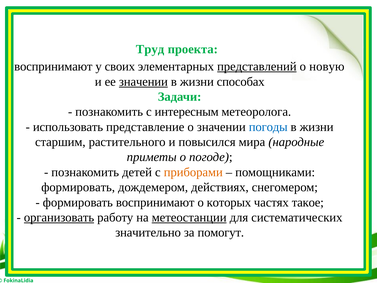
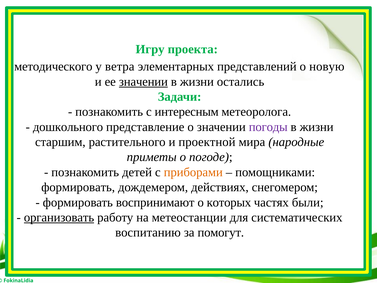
Труд: Труд -> Игру (150, 49)
воспринимают: воспринимают -> методического (53, 66)
своих: своих -> ветра (120, 66)
представлений underline: present -> none (257, 66)
способах: способах -> остались (241, 82)
использовать: использовать -> дошкольного (68, 127)
погоды colour: blue -> purple (268, 127)
повысился: повысился -> проектной (207, 142)
такое: такое -> были (308, 202)
метеостанции underline: present -> none (189, 217)
значительно: значительно -> воспитанию (148, 232)
